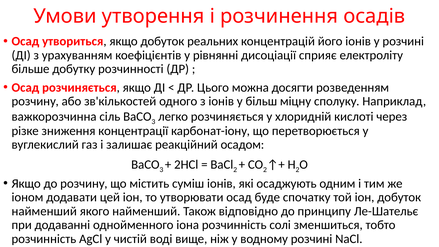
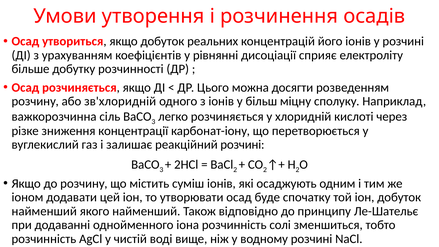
зв'кількостей: зв'кількостей -> зв'хлоридній (120, 101)
реакційний осадом: осадом -> розчині (242, 145)
